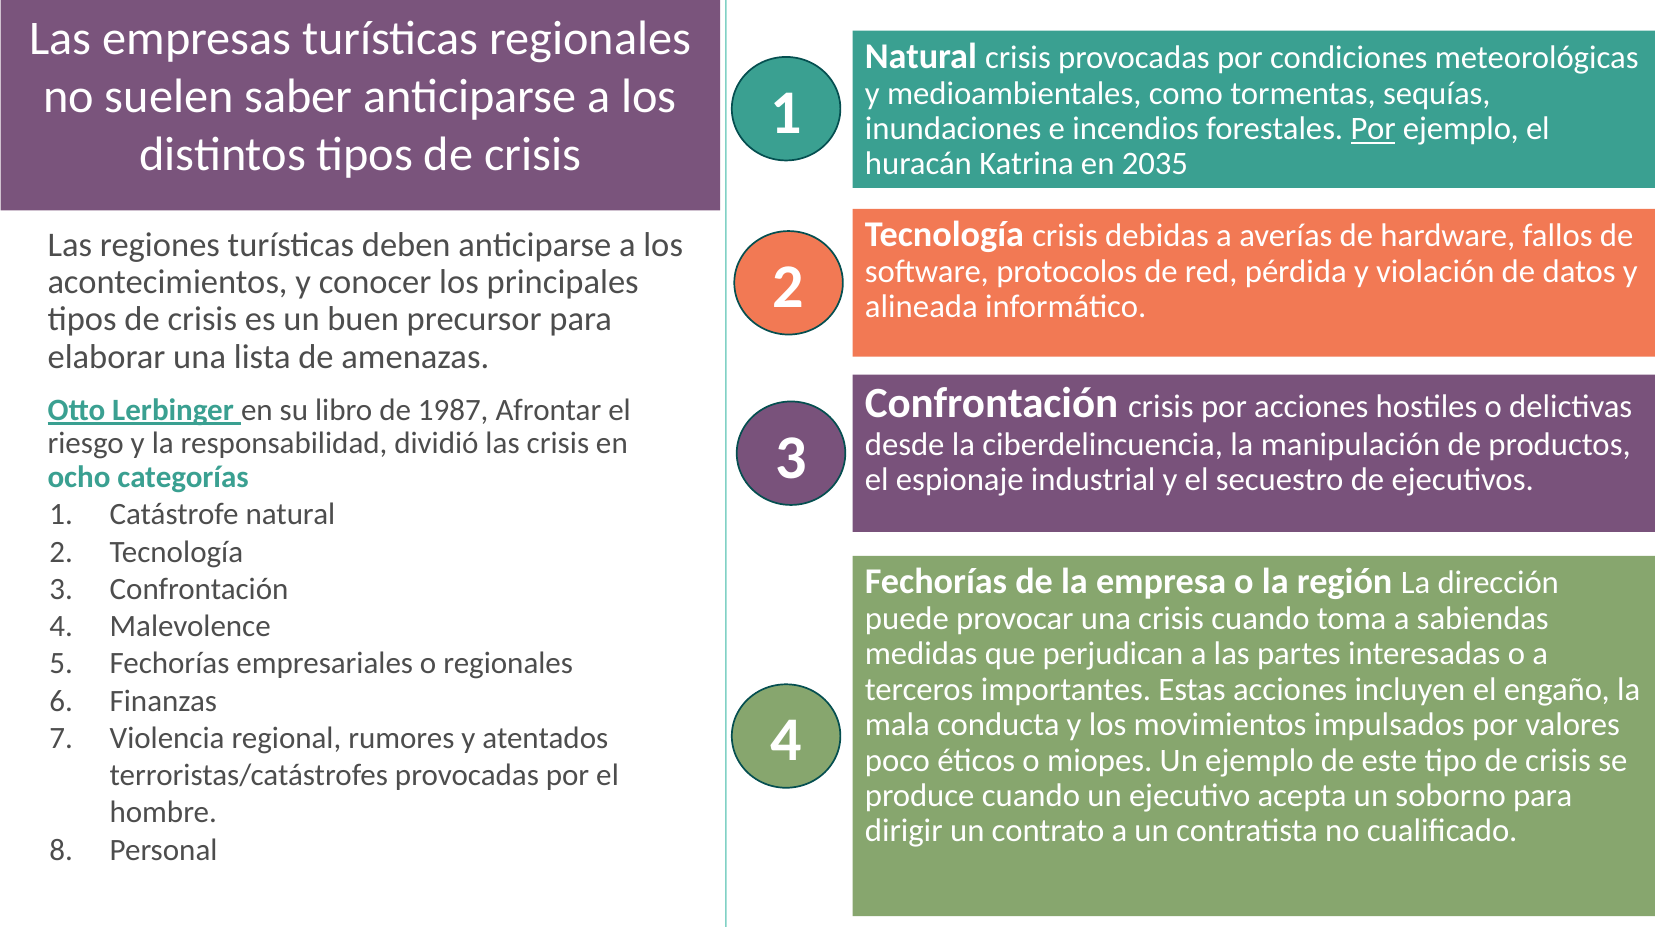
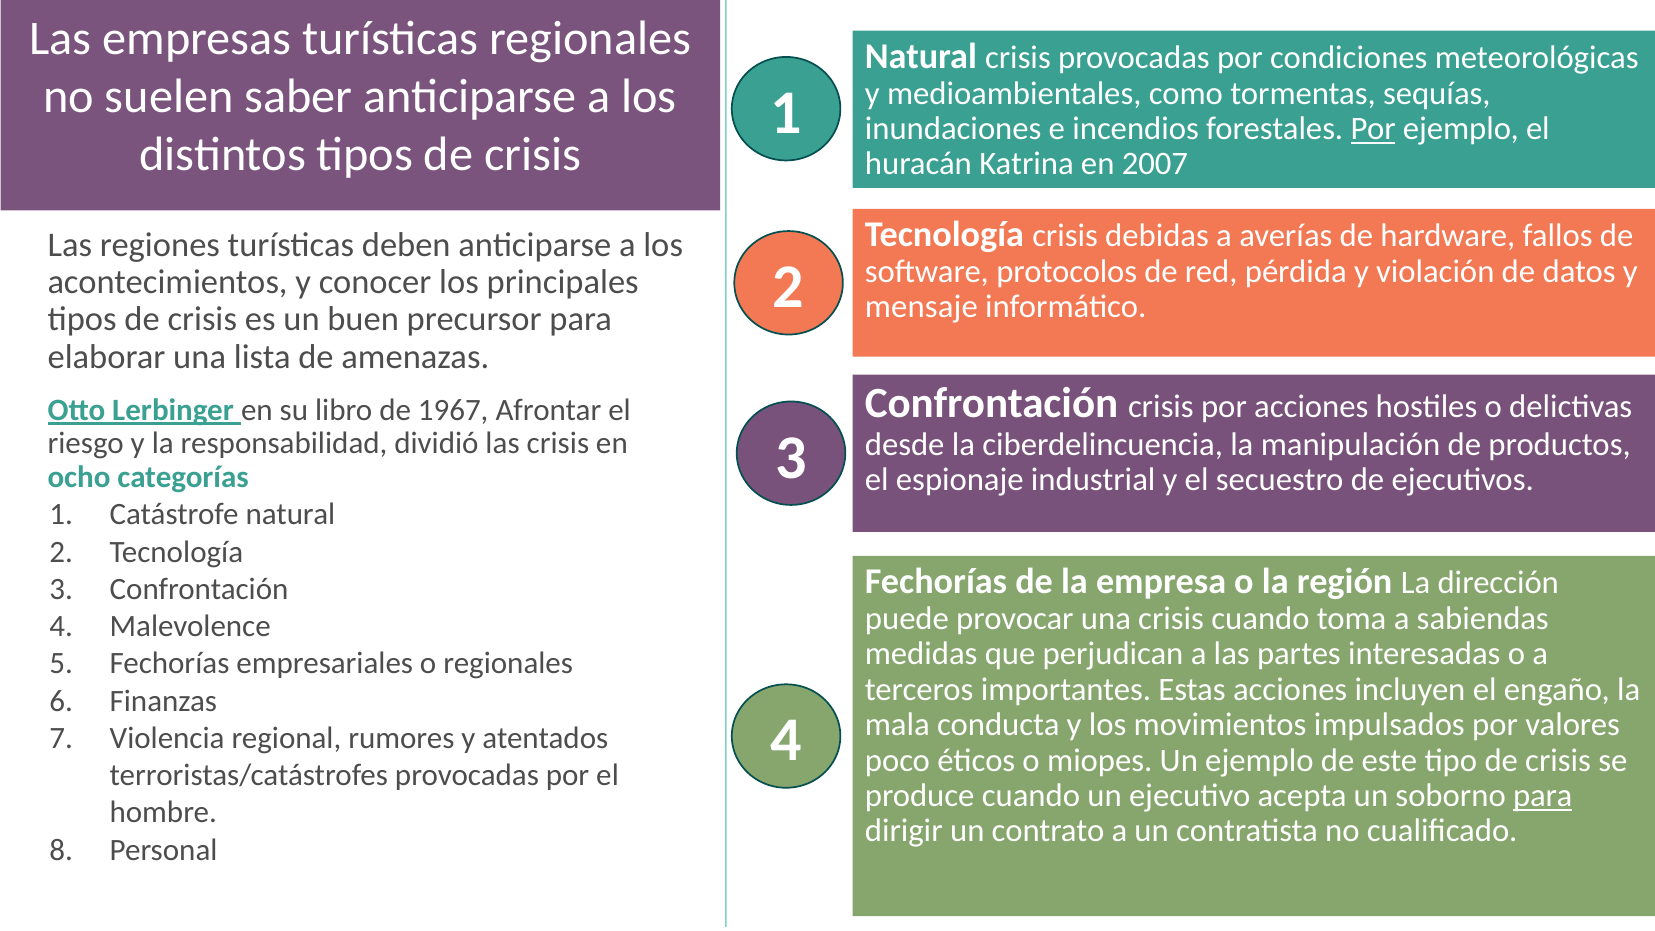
2035: 2035 -> 2007 (1155, 164)
alineada: alineada -> mensaje (921, 307)
1987: 1987 -> 1967 (453, 410)
para underline: none -> present (1543, 796)
